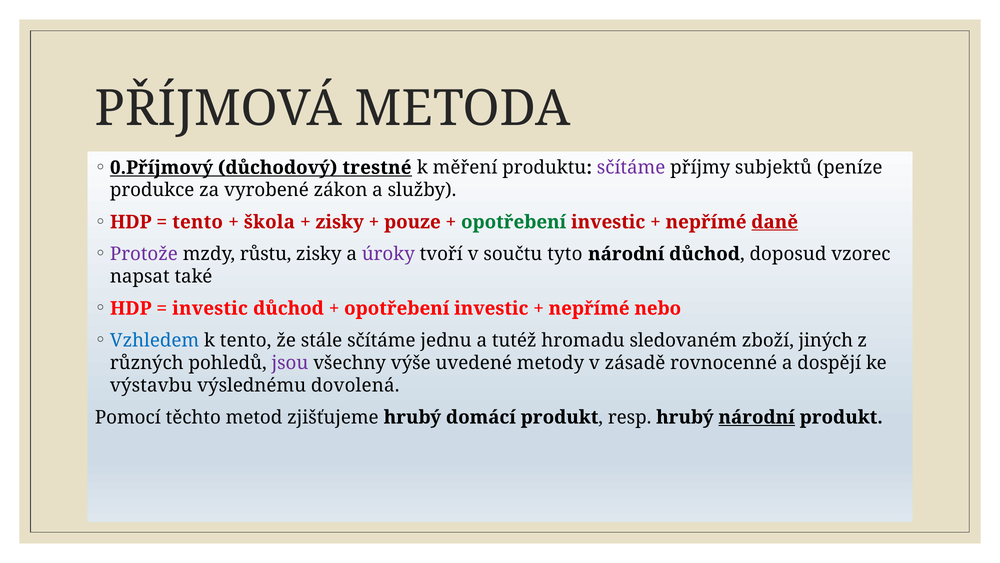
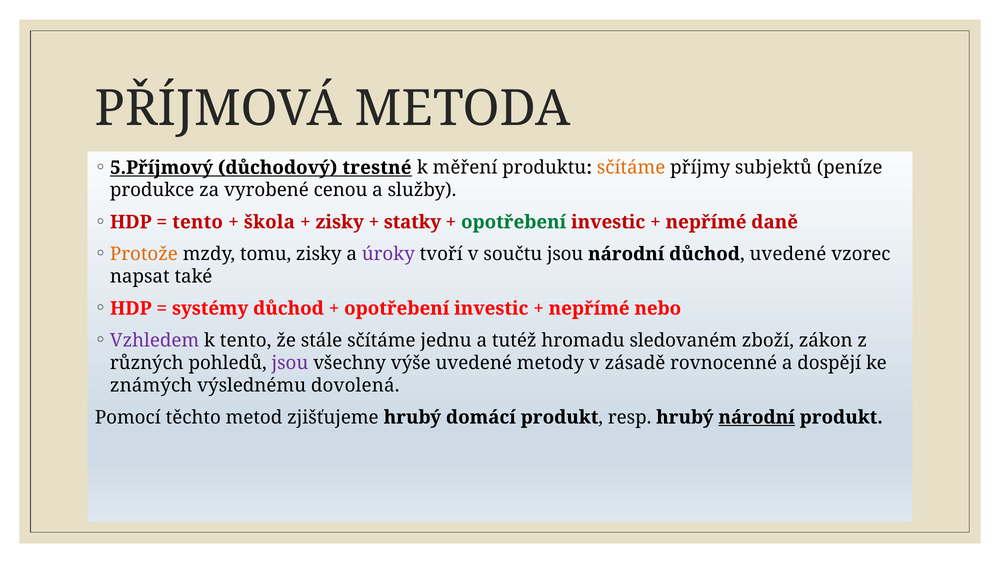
0.Příjmový: 0.Příjmový -> 5.Příjmový (162, 167)
sčítáme colour: purple -> orange (631, 167)
zákon: zákon -> cenou (341, 190)
pouze: pouze -> statky (412, 222)
daně underline: present -> none (775, 222)
Protože colour: purple -> orange (144, 254)
růstu: růstu -> tomu (266, 254)
součtu tyto: tyto -> jsou (565, 254)
důchod doposud: doposud -> uvedené (788, 254)
investic: investic -> systémy (210, 308)
Vzhledem colour: blue -> purple (155, 340)
jiných: jiných -> zákon (826, 340)
výstavbu: výstavbu -> známých (151, 385)
